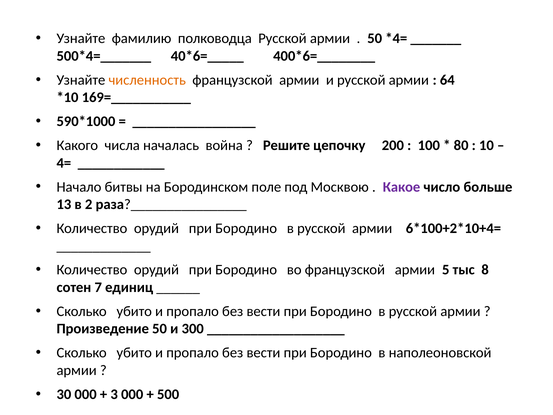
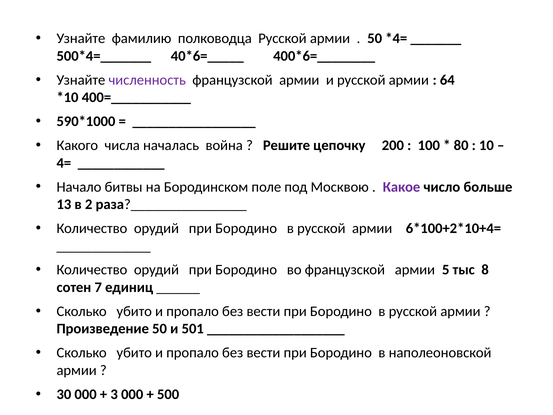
численность colour: orange -> purple (147, 80)
169=___________: 169=___________ -> 400=___________ (136, 97)
300: 300 -> 501 (193, 329)
